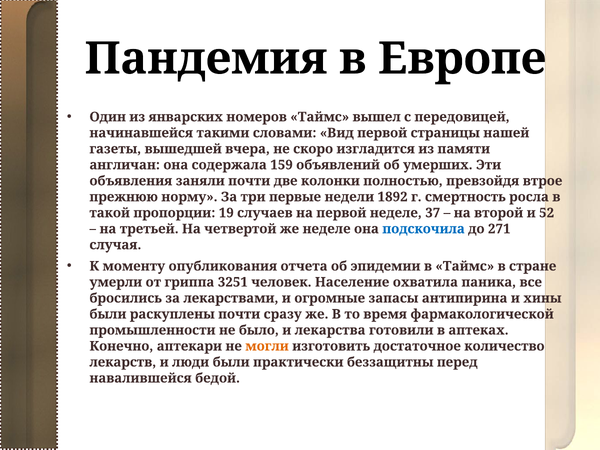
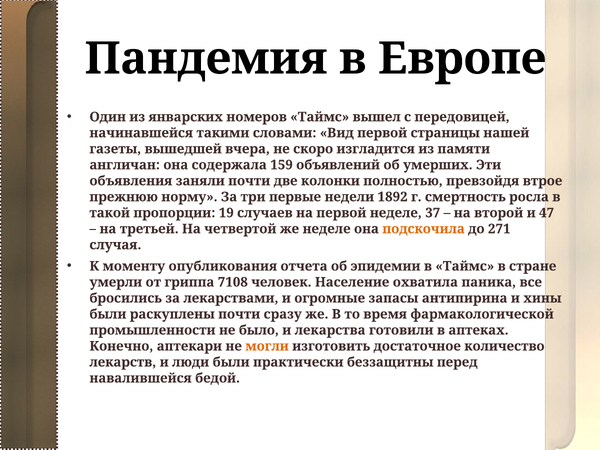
52: 52 -> 47 (547, 213)
подскочила colour: blue -> orange (424, 229)
3251: 3251 -> 7108 (233, 282)
